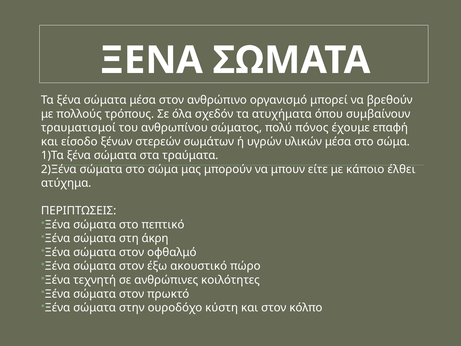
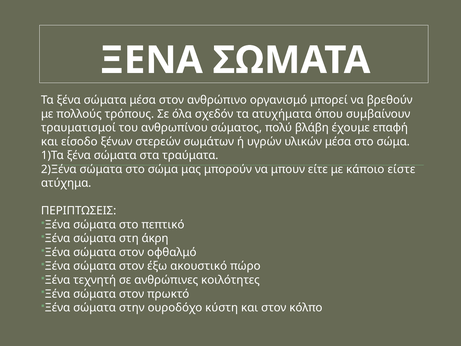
πόνος: πόνος -> βλάβη (312, 128)
έλθει: έλθει -> είστε (401, 169)
